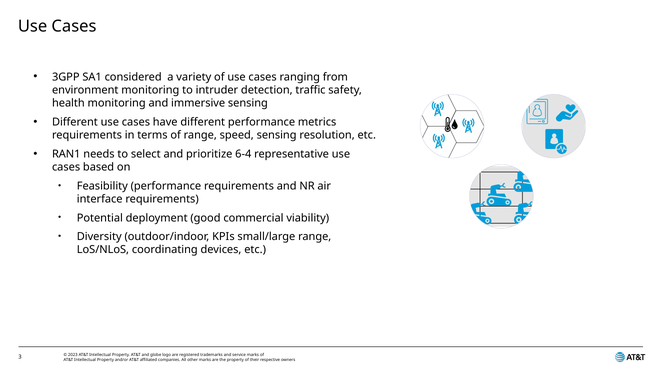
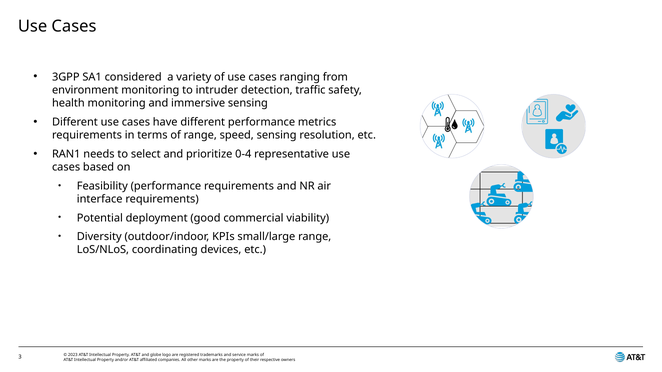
6-4: 6-4 -> 0-4 (243, 154)
